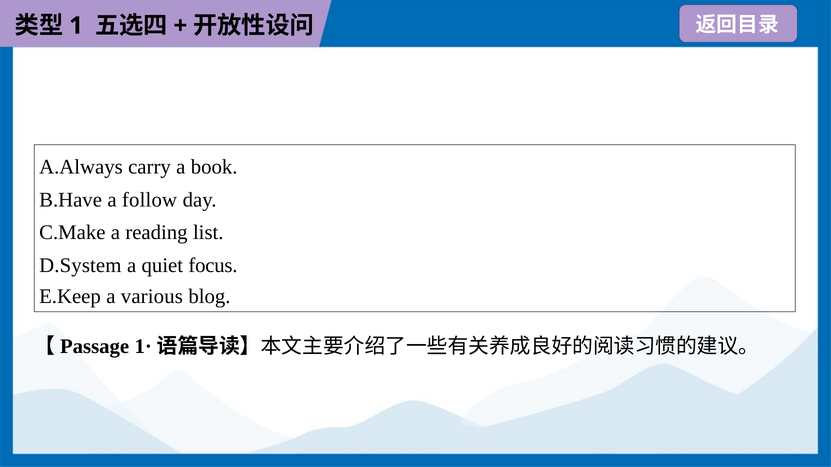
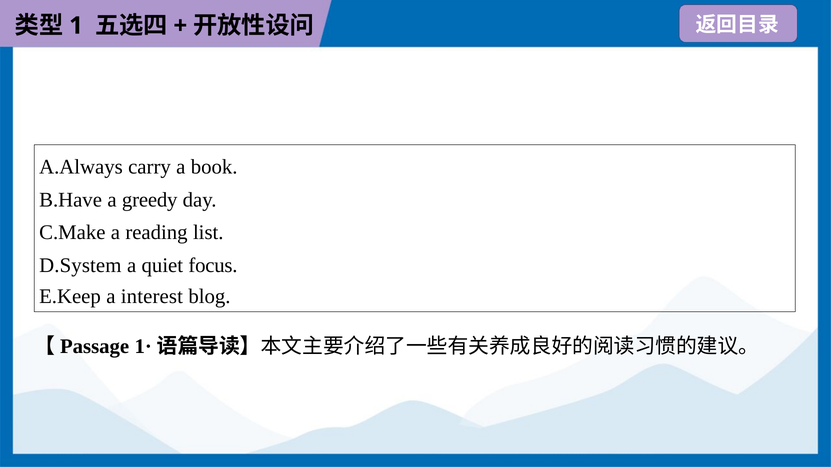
follow: follow -> greedy (150, 200)
various: various -> interest (152, 297)
